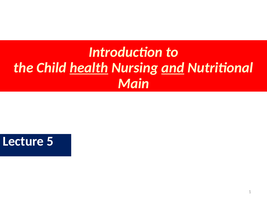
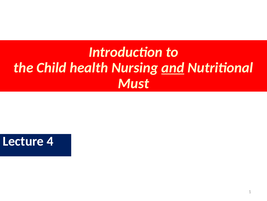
health underline: present -> none (89, 68)
Main: Main -> Must (133, 83)
5: 5 -> 4 (50, 141)
